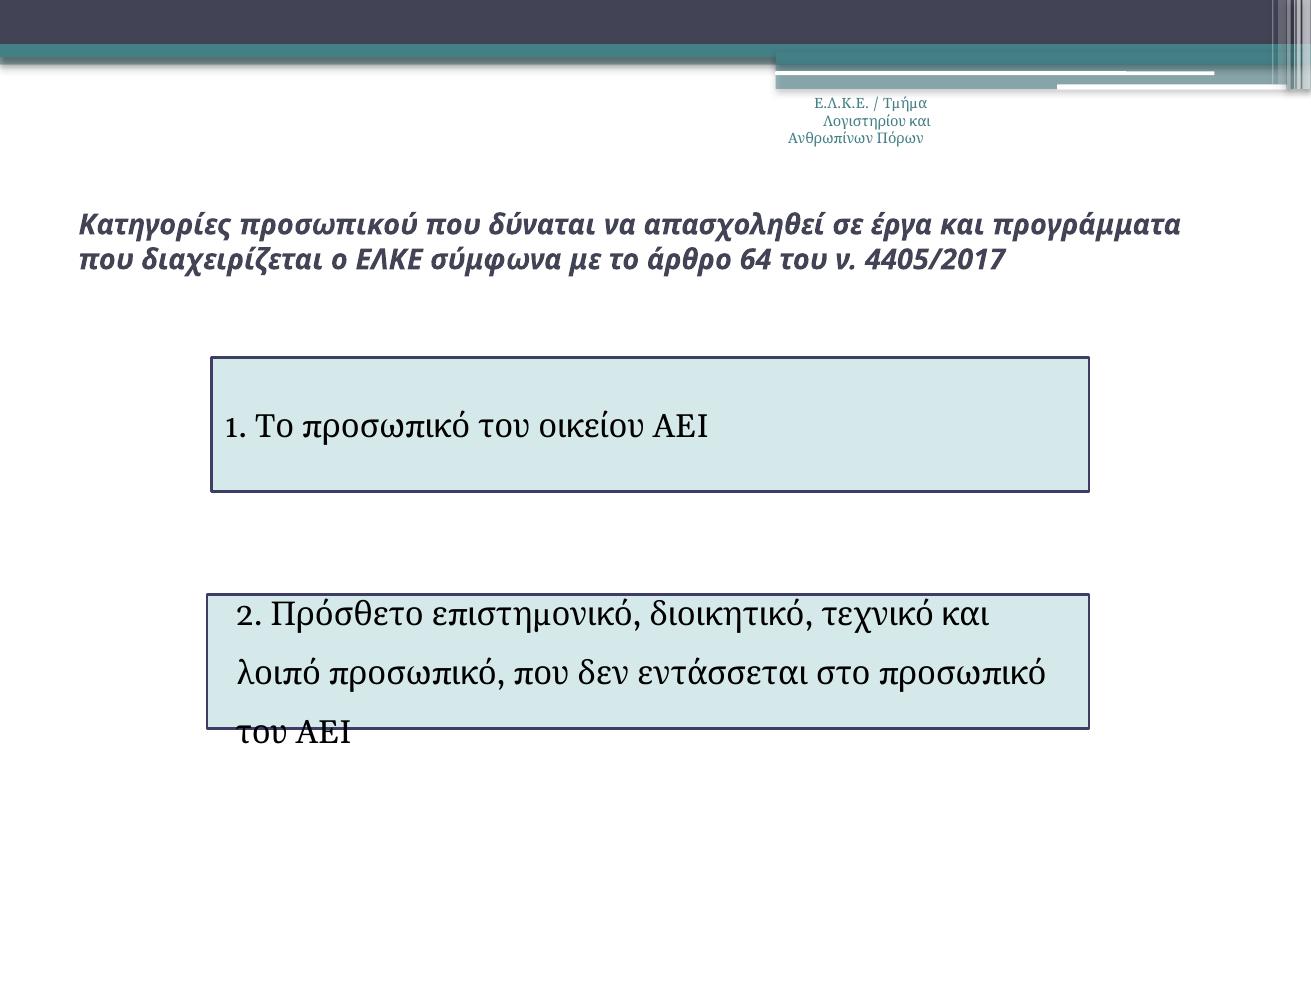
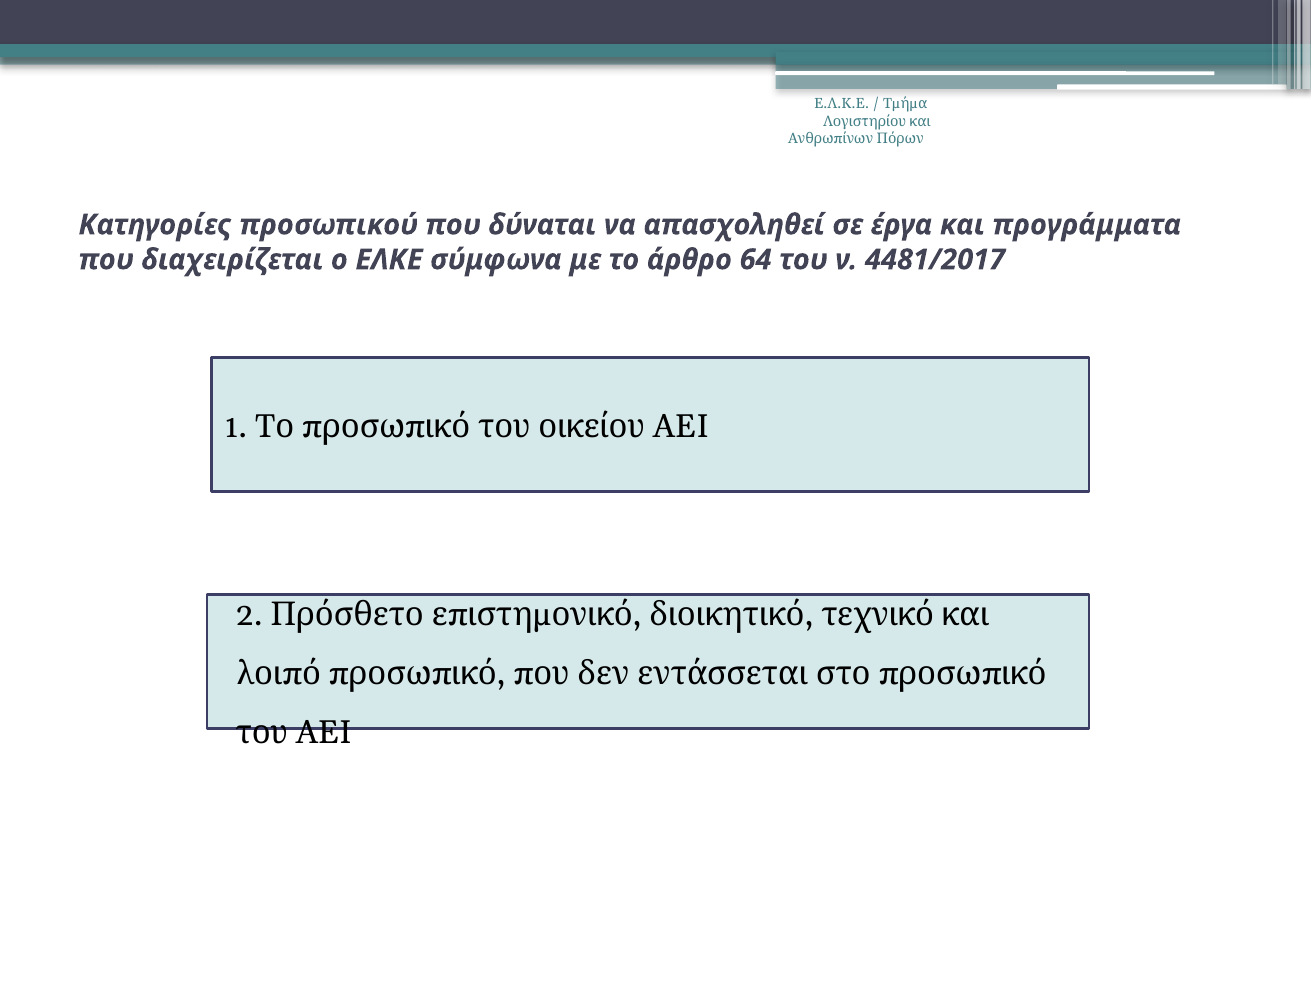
4405/2017: 4405/2017 -> 4481/2017 (935, 260)
